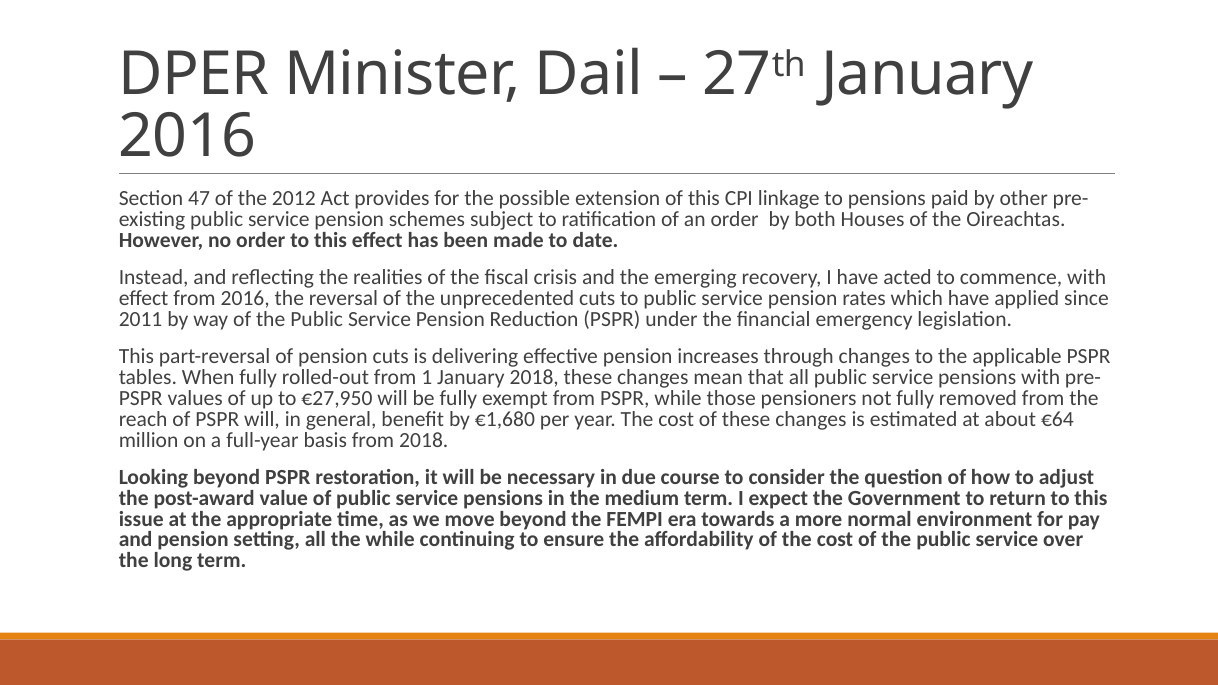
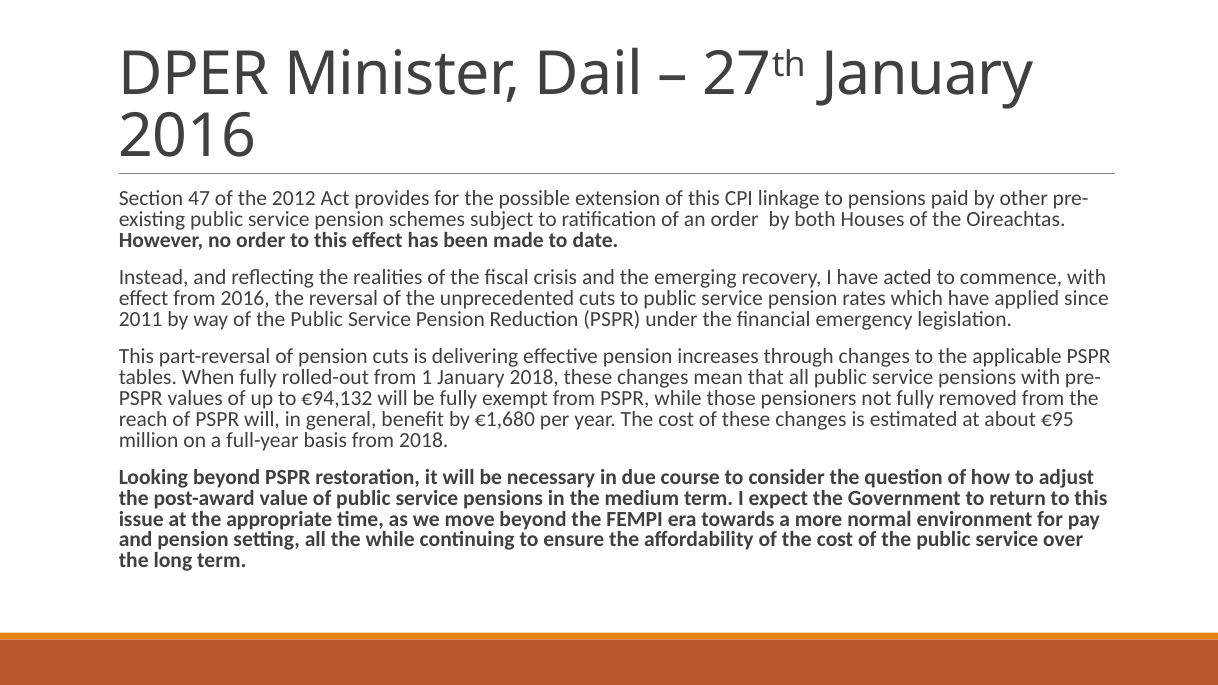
€27,950: €27,950 -> €94,132 (337, 398)
€64: €64 -> €95 (1057, 419)
